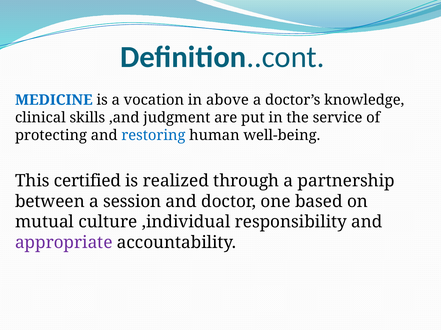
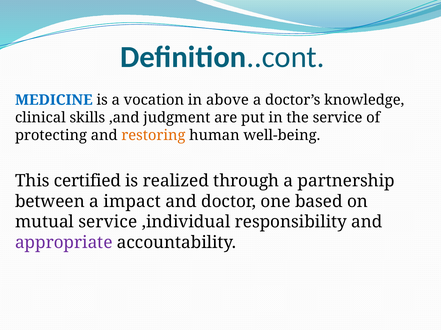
restoring colour: blue -> orange (153, 135)
session: session -> impact (132, 202)
mutual culture: culture -> service (108, 222)
